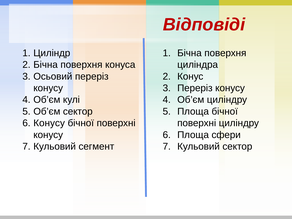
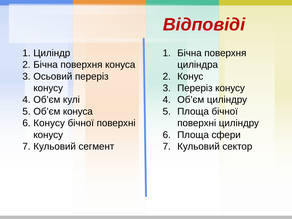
Об’єм сектор: сектор -> конуса (78, 111)
